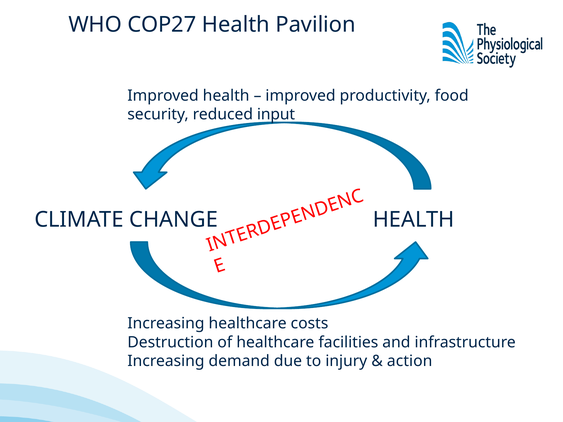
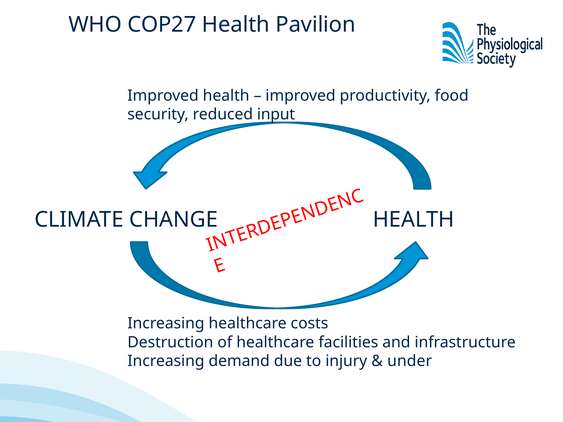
action: action -> under (410, 361)
